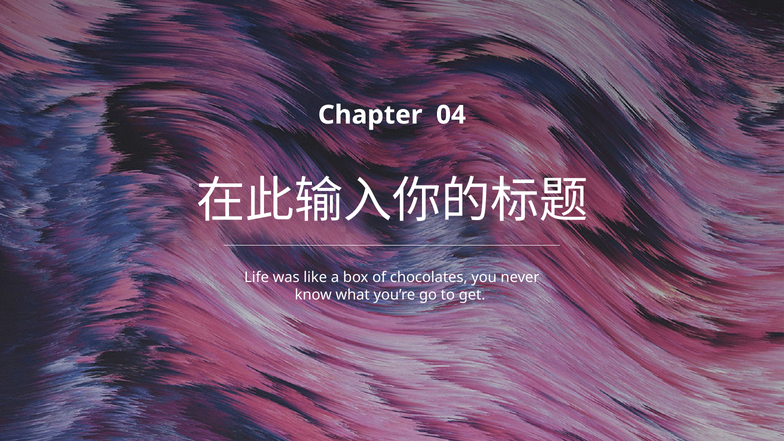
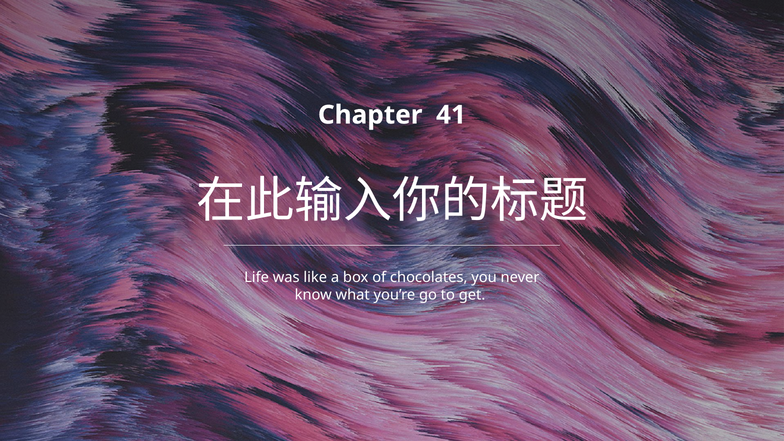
04: 04 -> 41 (451, 115)
